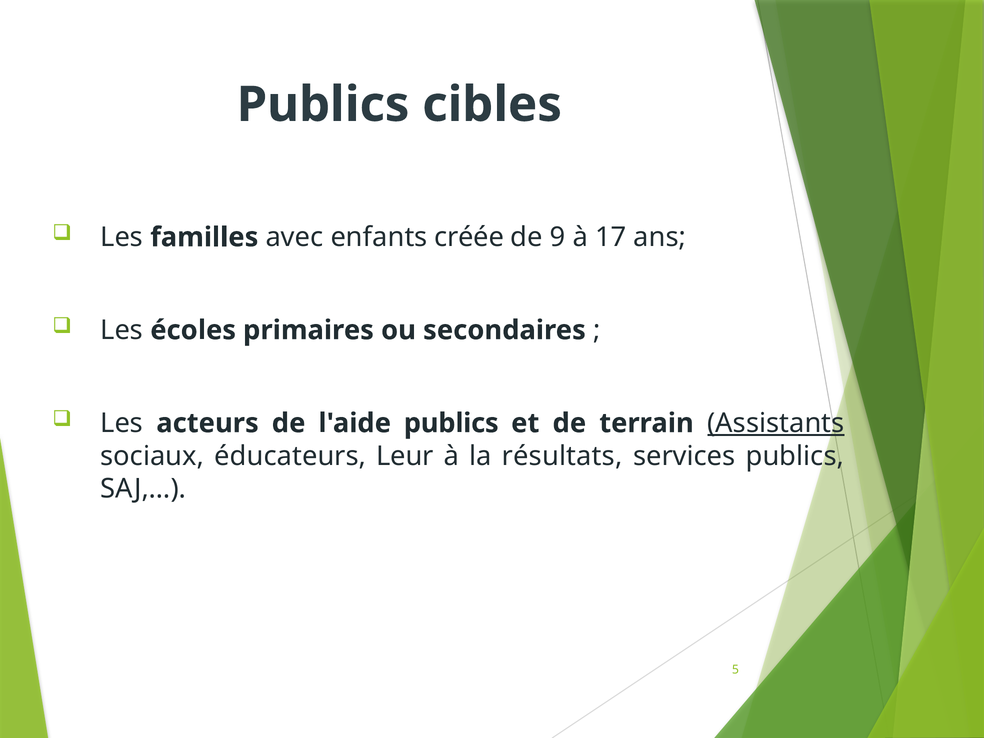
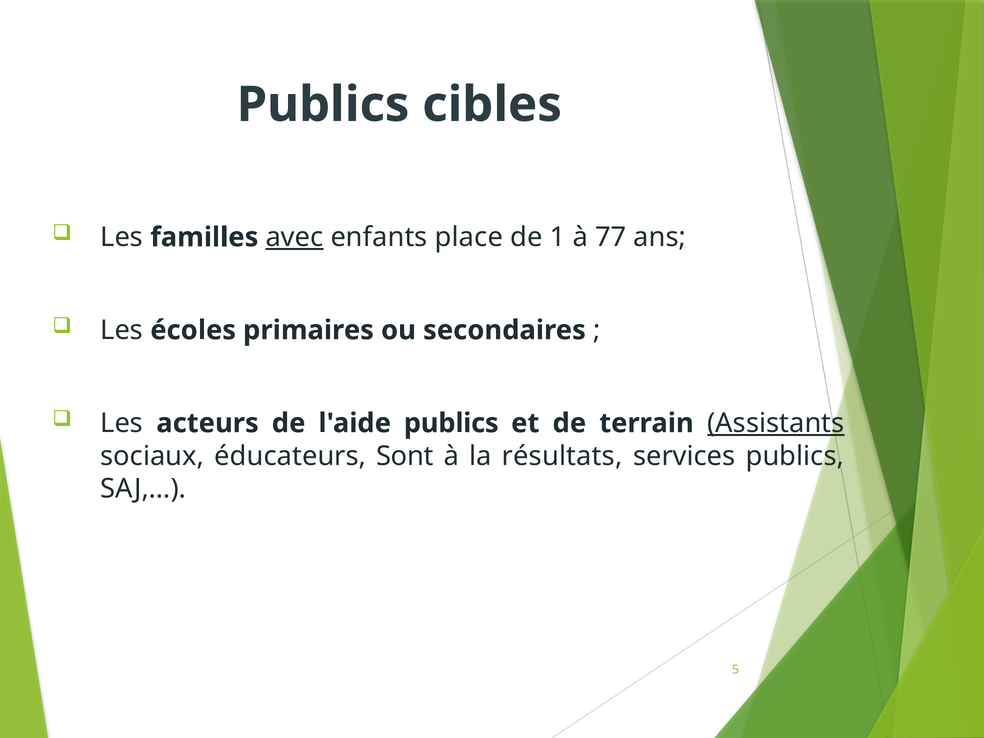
avec underline: none -> present (295, 237)
créée: créée -> place (469, 237)
9: 9 -> 1 (558, 237)
17: 17 -> 77 (611, 237)
Leur: Leur -> Sont (405, 456)
